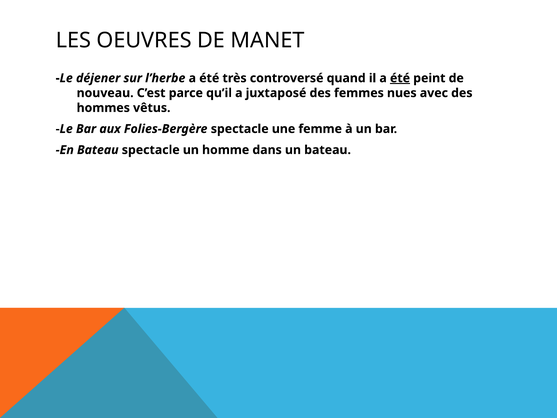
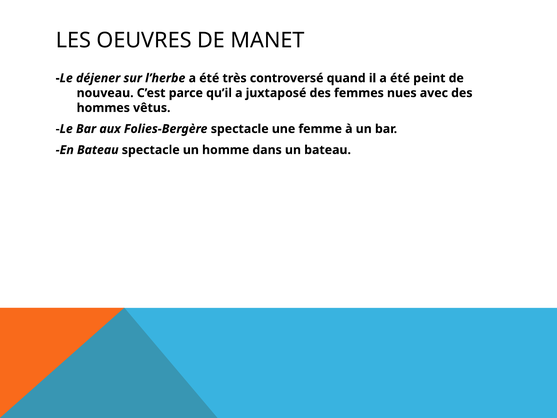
été underline: present -> none (400, 78)
